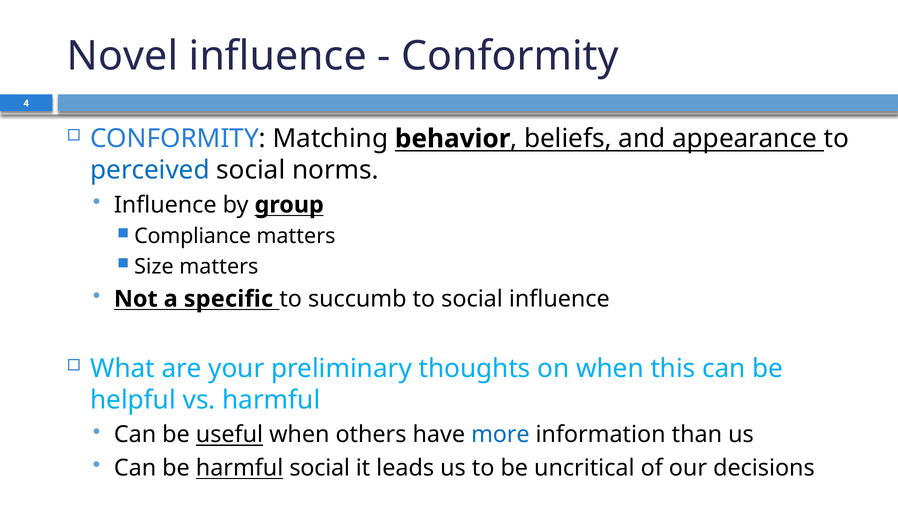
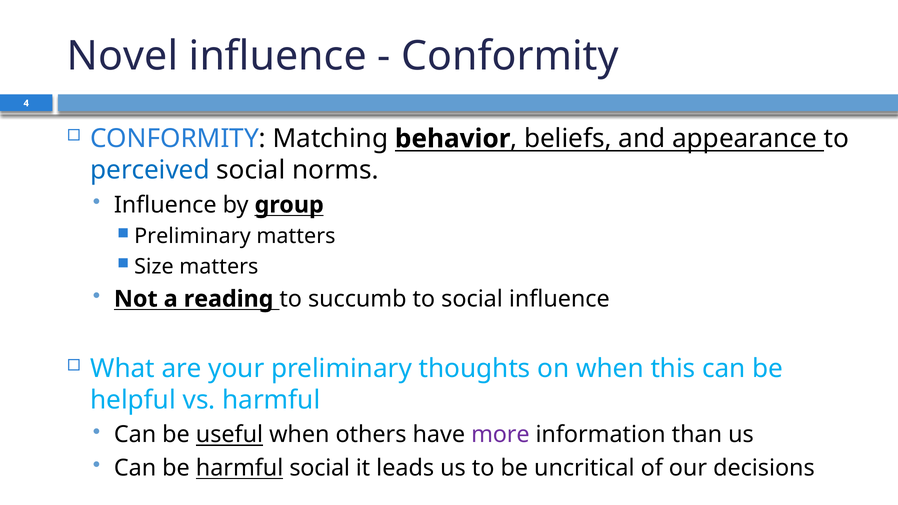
Compliance: Compliance -> Preliminary (192, 236)
specific: specific -> reading (229, 299)
more colour: blue -> purple (500, 435)
